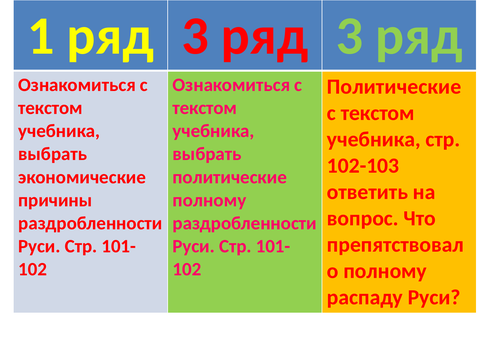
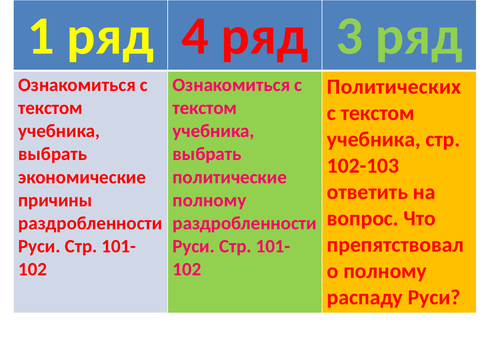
1 ряд 3: 3 -> 4 (195, 36)
Политические: Политические -> Политических (394, 87)
